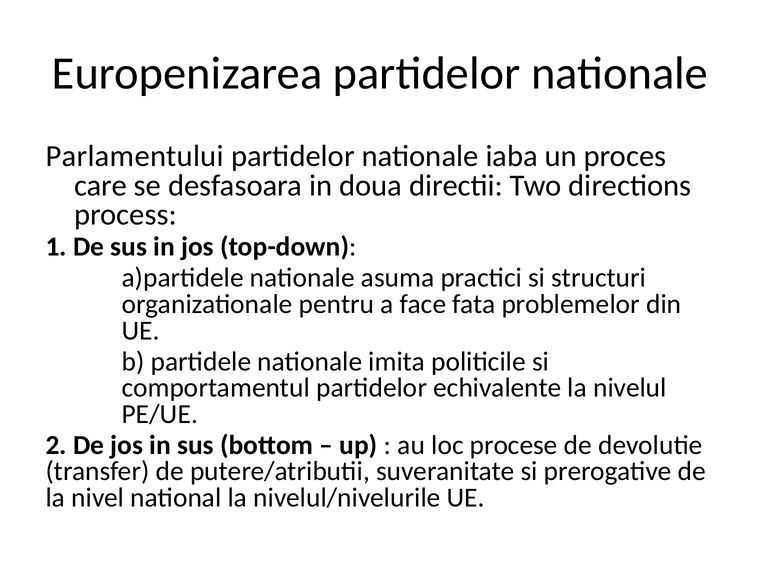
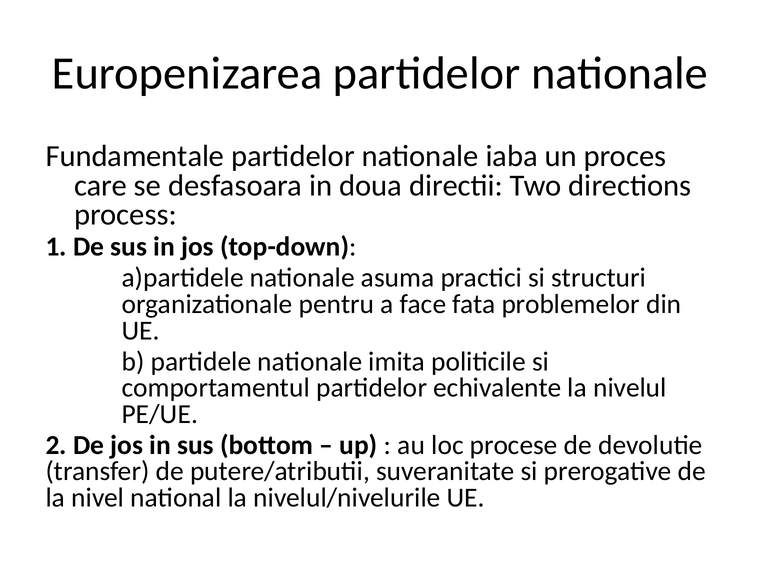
Parlamentului: Parlamentului -> Fundamentale (135, 156)
